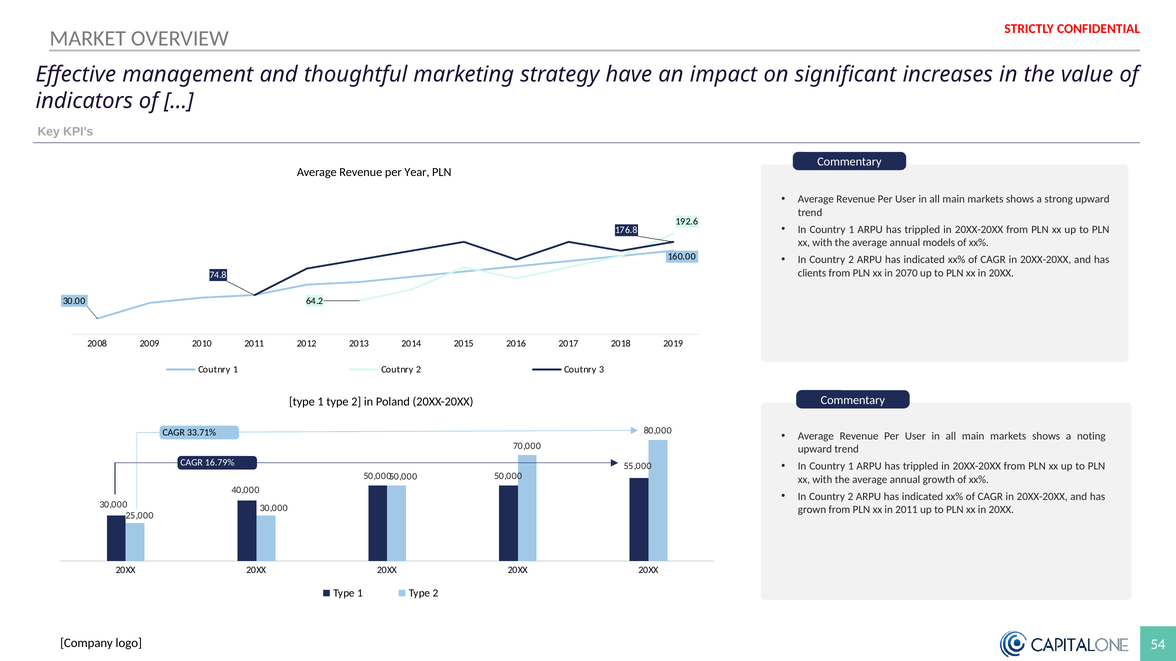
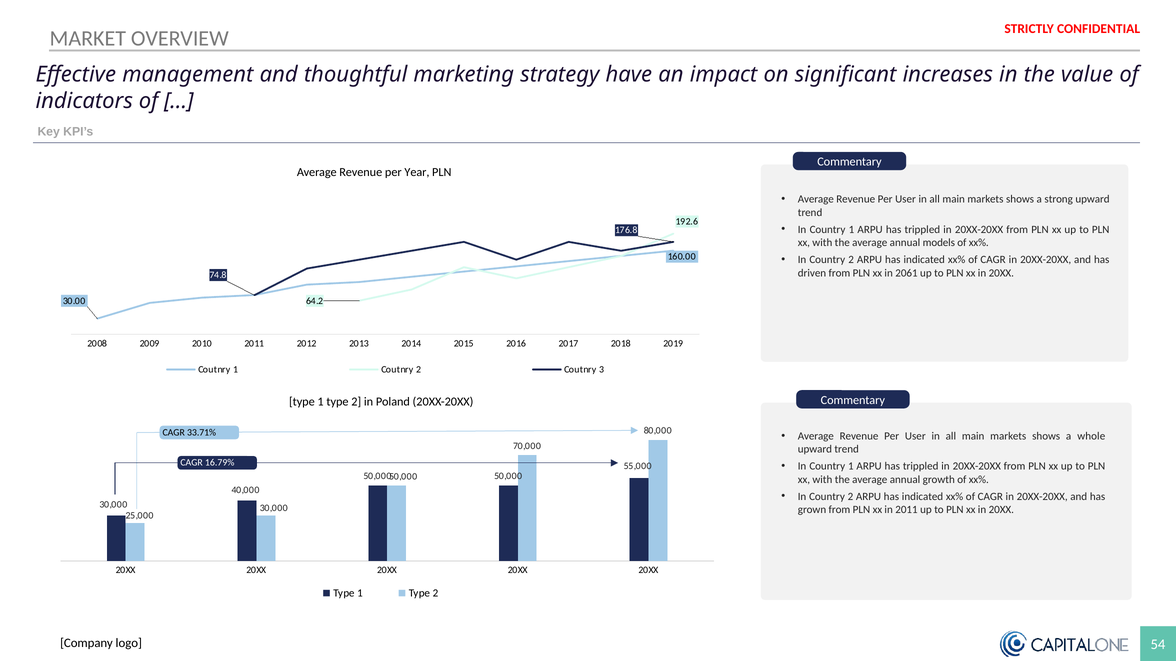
clients: clients -> driven (812, 273)
2070: 2070 -> 2061 (906, 273)
noting: noting -> whole (1091, 436)
